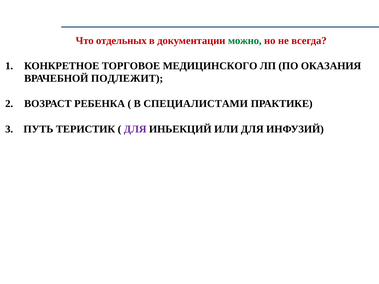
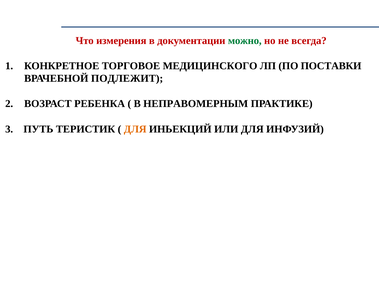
отдельных: отдельных -> измерения (121, 41)
ОКАЗАНИЯ: ОКАЗАНИЯ -> ПОСТАВКИ (331, 66)
СПЕЦИАЛИСТАМИ: СПЕЦИАЛИСТАМИ -> НЕПРАВОМЕРНЫМ (196, 104)
ДЛЯ colour: purple -> orange (135, 129)
